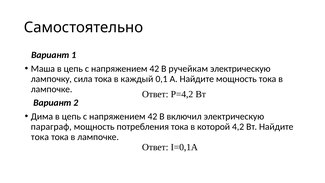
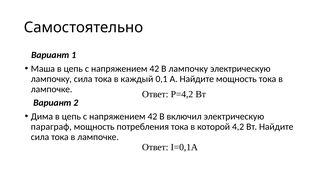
В ручейкам: ручейкам -> лампочку (188, 69)
тока: тока -> сила (40, 137)
